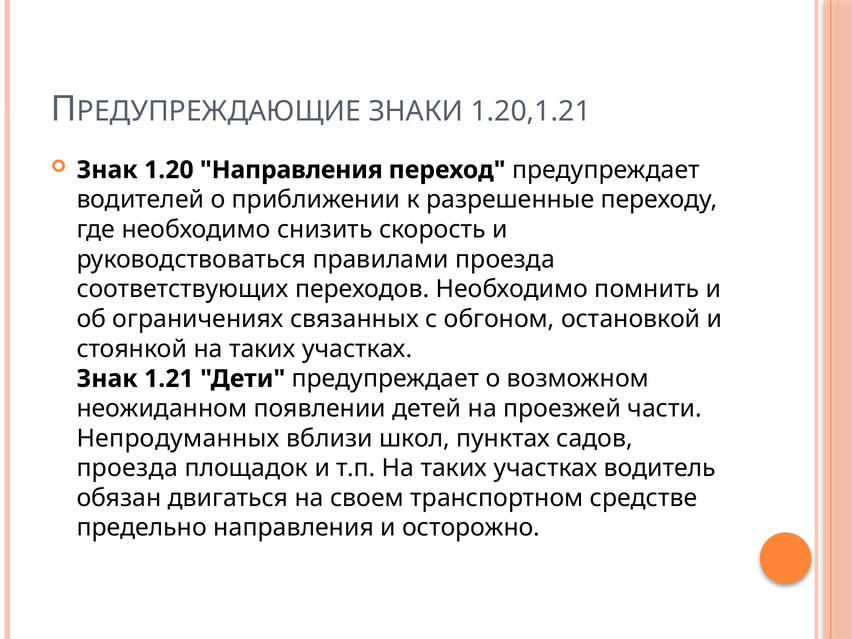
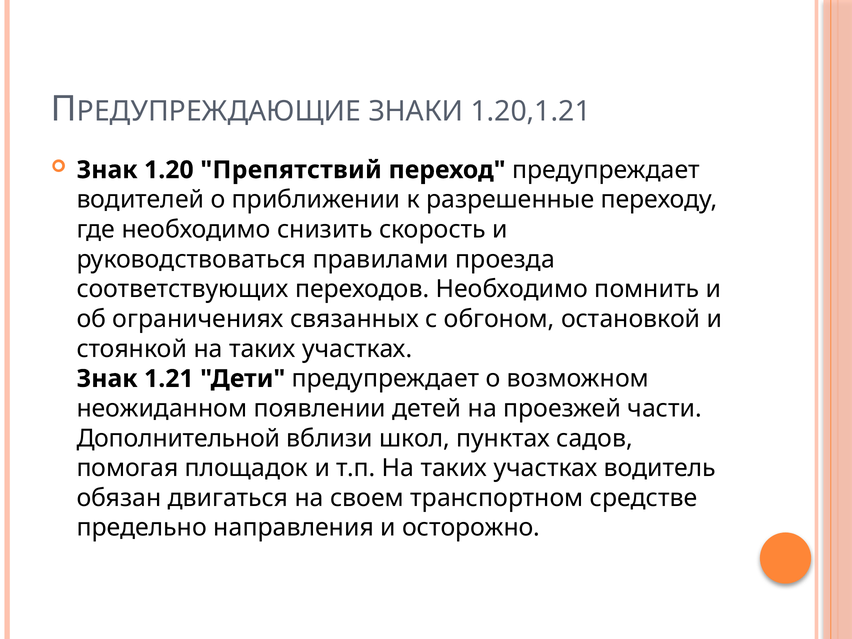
1.20 Направления: Направления -> Препятствий (291, 170)
Непродуманных: Непродуманных -> Дополнительной (178, 438)
проезда: проезда -> помогая (127, 468)
